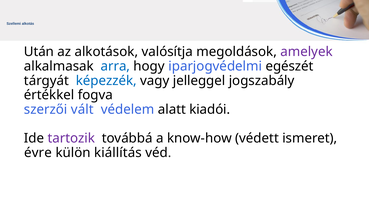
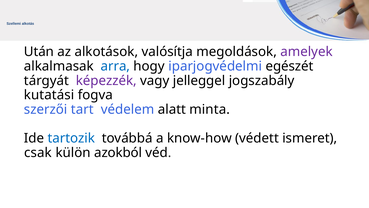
képezzék colour: blue -> purple (106, 80)
értékkel: értékkel -> kutatási (49, 95)
vált: vált -> tart (82, 109)
kiadói: kiadói -> minta (210, 109)
tartozik colour: purple -> blue (71, 138)
évre: évre -> csak (38, 152)
kiállítás: kiállítás -> azokból (118, 152)
